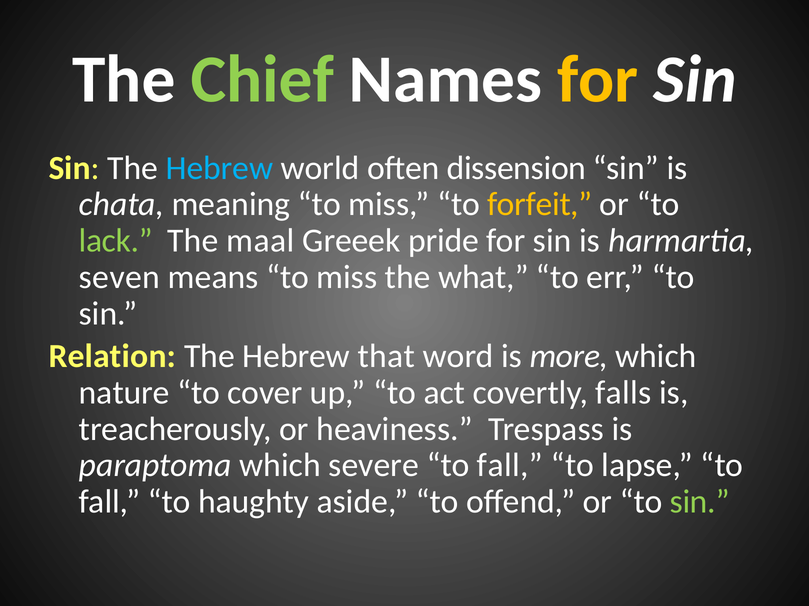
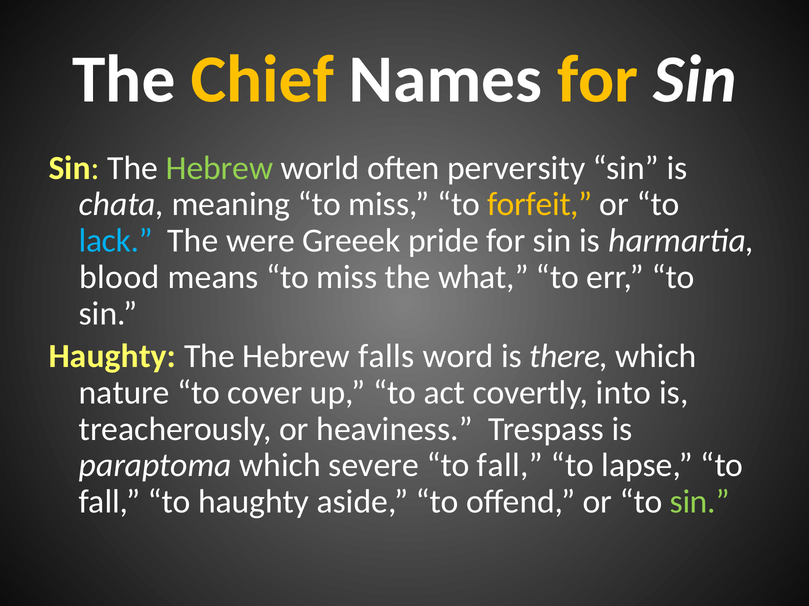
Chief colour: light green -> yellow (262, 80)
Hebrew colour: light blue -> light green (219, 168)
dissension: dissension -> perversity (516, 168)
lack colour: light green -> light blue (116, 241)
maal: maal -> were (260, 241)
seven: seven -> blood (119, 277)
Relation: Relation -> Haughty (112, 357)
that: that -> falls (386, 357)
more: more -> there (569, 357)
falls: falls -> into (623, 393)
